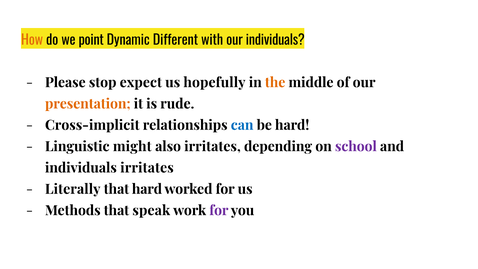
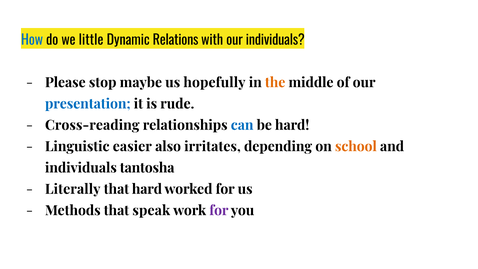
How colour: orange -> blue (32, 40)
point: point -> little (91, 40)
Different: Different -> Relations (176, 40)
expect: expect -> maybe (141, 83)
presentation colour: orange -> blue (88, 104)
Cross-implicit: Cross-implicit -> Cross-reading (92, 125)
might: might -> easier (132, 146)
school colour: purple -> orange (356, 146)
individuals irritates: irritates -> tantosha (147, 168)
